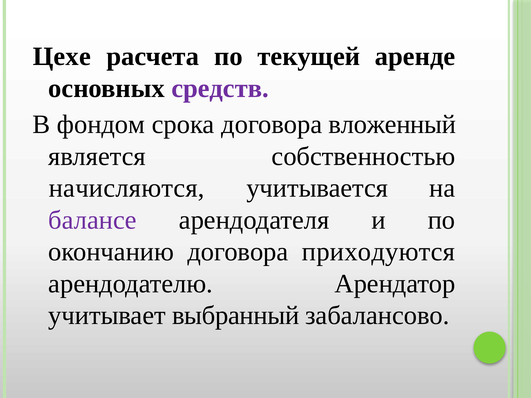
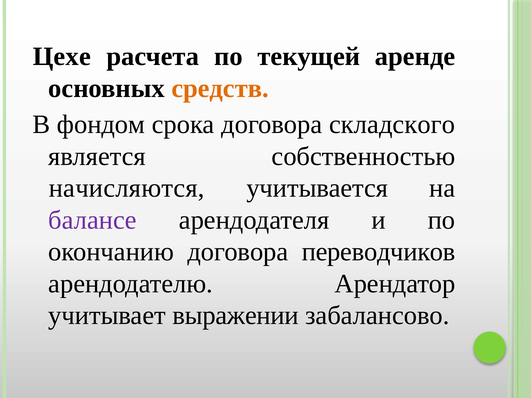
средств colour: purple -> orange (220, 88)
вложенный: вложенный -> складского (392, 125)
приходуются: приходуются -> переводчиков (379, 252)
выбранный: выбранный -> выражении (236, 316)
